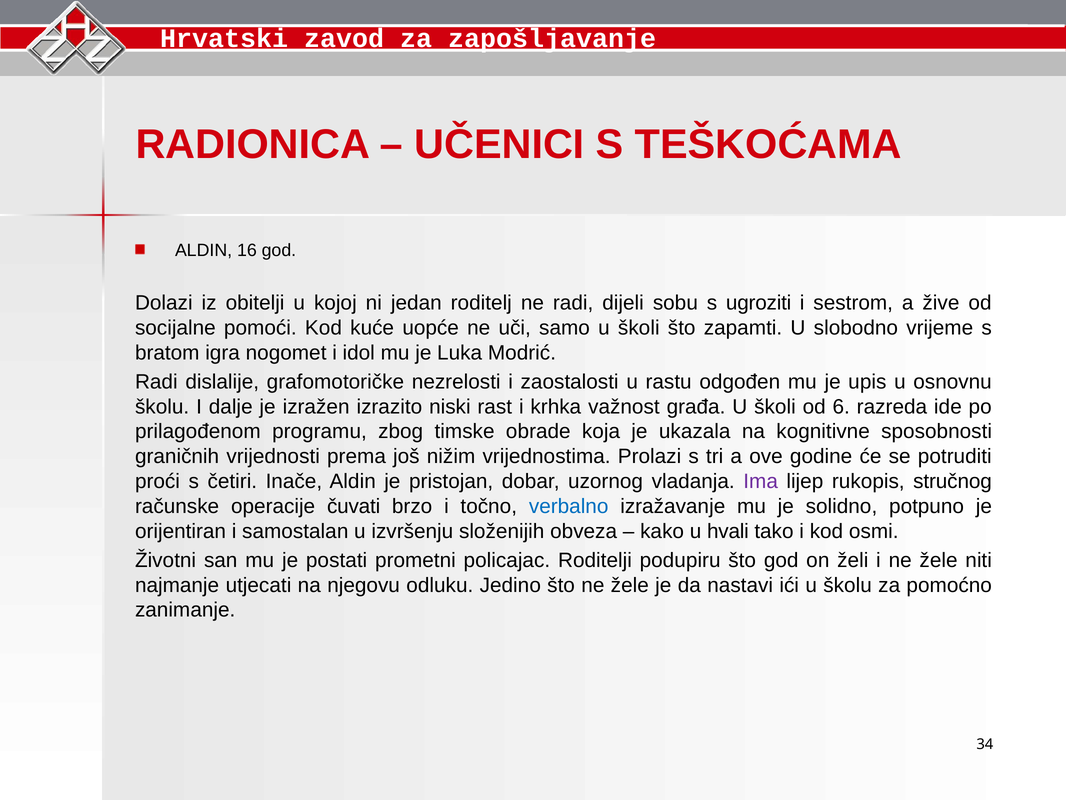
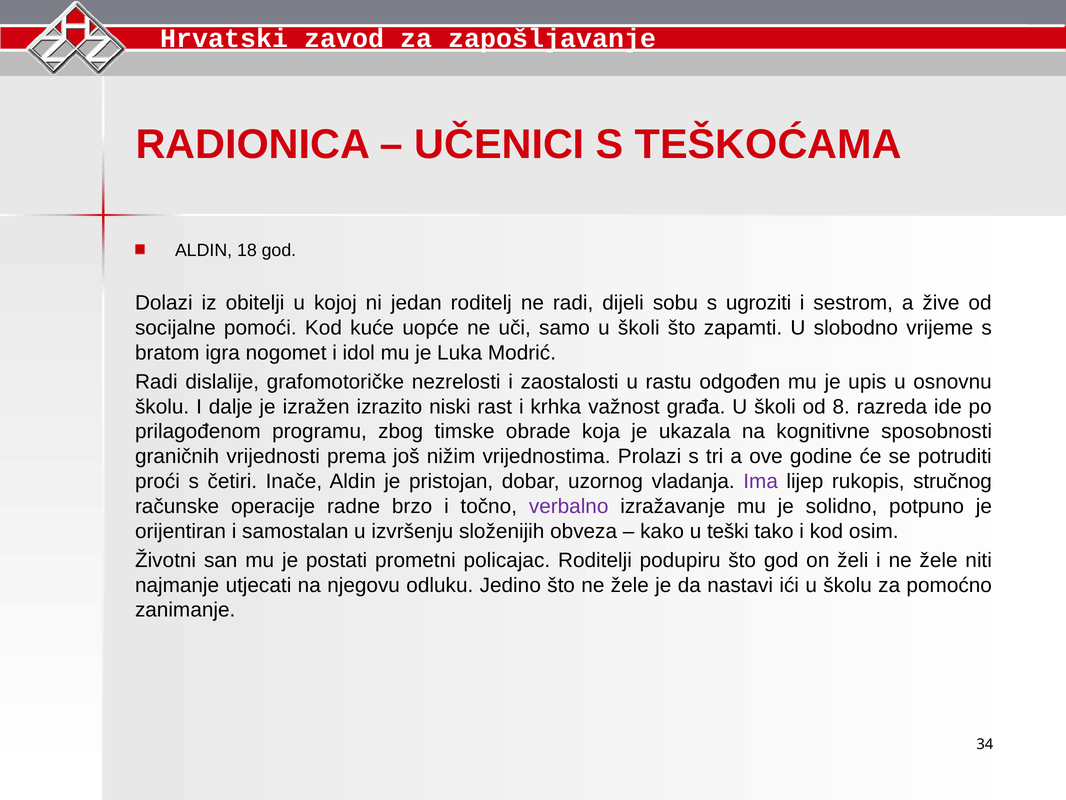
16: 16 -> 18 (247, 250)
6: 6 -> 8 (841, 406)
čuvati: čuvati -> radne (354, 506)
verbalno colour: blue -> purple (569, 506)
hvali: hvali -> teški (728, 531)
osmi: osmi -> osim (874, 531)
